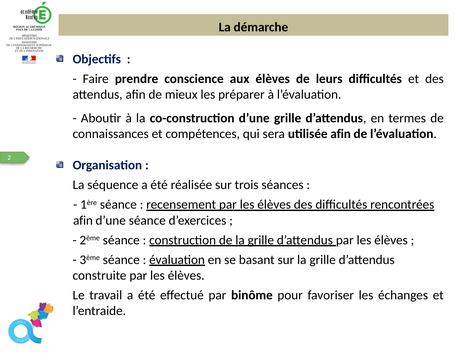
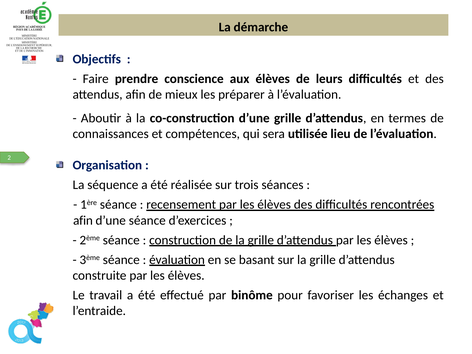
utilisée afin: afin -> lieu (341, 134)
